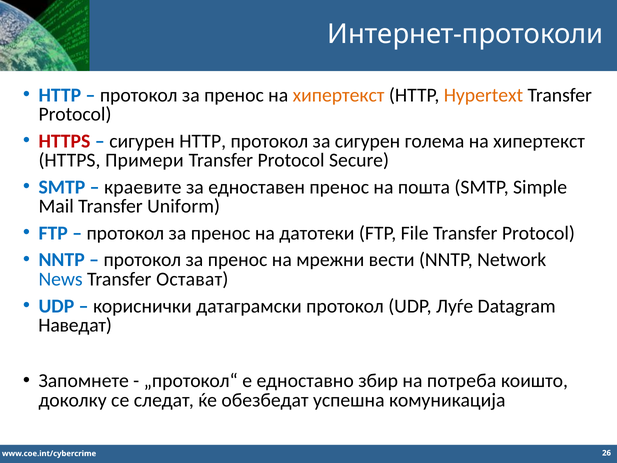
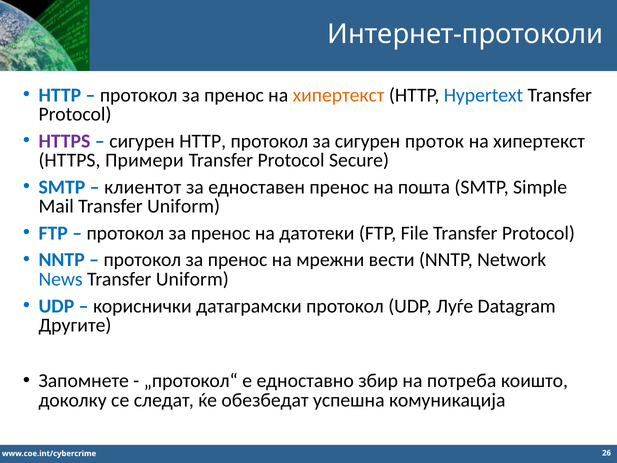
Hypertext colour: orange -> blue (483, 95)
HTTPS colour: red -> purple (64, 141)
голема: голема -> проток (434, 141)
краевите: краевите -> клиентот (143, 187)
Остават: Остават -> Uniform (192, 279)
Наведат: Наведат -> Другите (75, 325)
